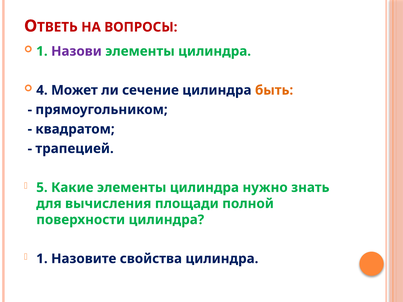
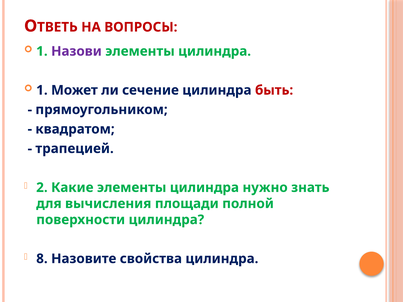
4: 4 -> 1 (42, 90)
быть colour: orange -> red (274, 90)
5: 5 -> 2 (42, 188)
1: 1 -> 8 (42, 259)
